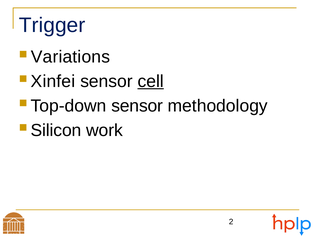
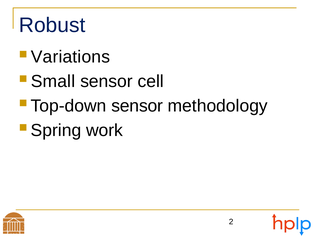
Trigger: Trigger -> Robust (52, 25)
Xinfei: Xinfei -> Small (53, 81)
cell underline: present -> none (151, 81)
Silicon: Silicon -> Spring (56, 130)
